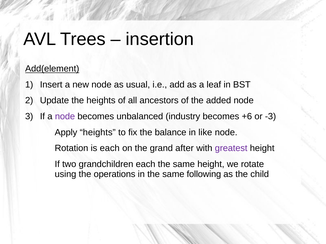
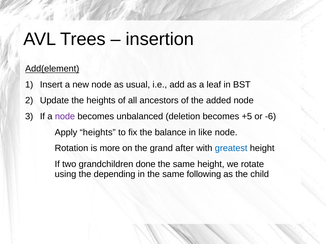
industry: industry -> deletion (183, 117)
+6: +6 -> +5 (247, 117)
-3: -3 -> -6 (271, 117)
is each: each -> more (110, 149)
greatest colour: purple -> blue (231, 149)
grandchildren each: each -> done (146, 164)
operations: operations -> depending (115, 175)
